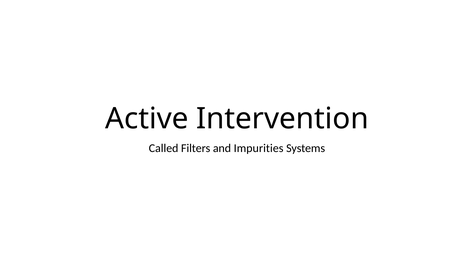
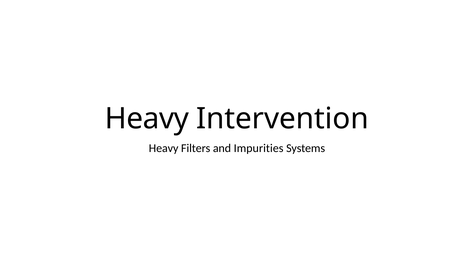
Active: Active -> Heavy (147, 118)
Called: Called -> Heavy (164, 148)
